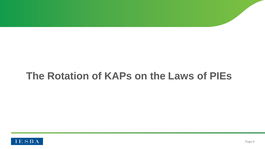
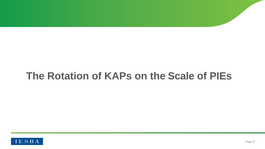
Laws: Laws -> Scale (181, 76)
